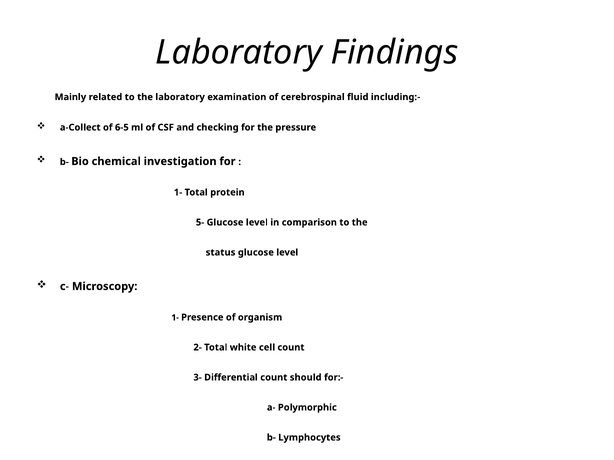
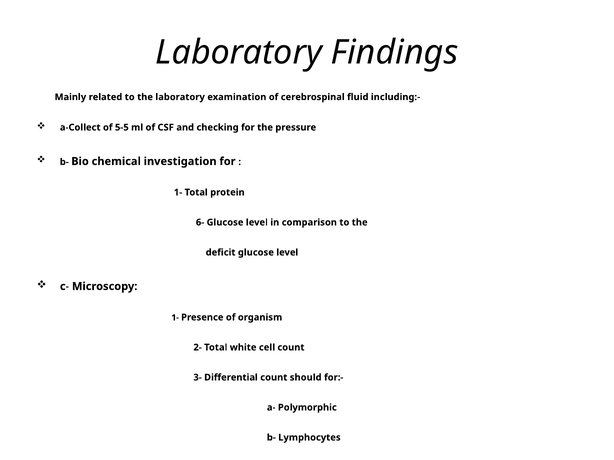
6-5: 6-5 -> 5-5 (122, 128)
5-: 5- -> 6- (200, 223)
status: status -> deficit (221, 253)
